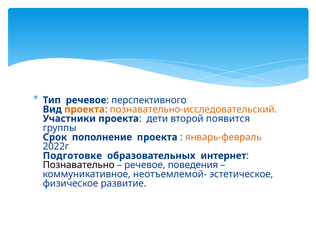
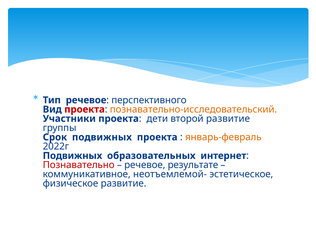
проекта colour: orange -> red (85, 109)
второй появится: появится -> развитие (228, 119)
Срок пополнение: пополнение -> подвижных (102, 137)
Подготовке: Подготовке -> Подвижных (72, 156)
Познавательно colour: black -> red (79, 165)
поведения: поведения -> результате (193, 165)
